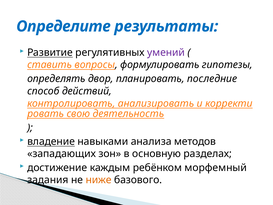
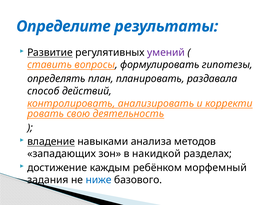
двор: двор -> план (101, 79)
последние: последние -> раздавала (212, 79)
основную: основную -> накидкой (157, 154)
ниже colour: orange -> blue (99, 180)
